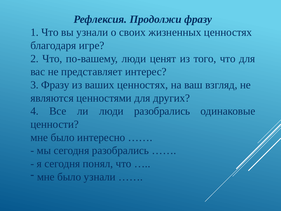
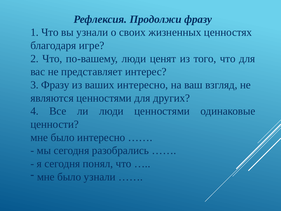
ваших ценностях: ценностях -> интересно (143, 85)
люди разобрались: разобрались -> ценностями (162, 111)
